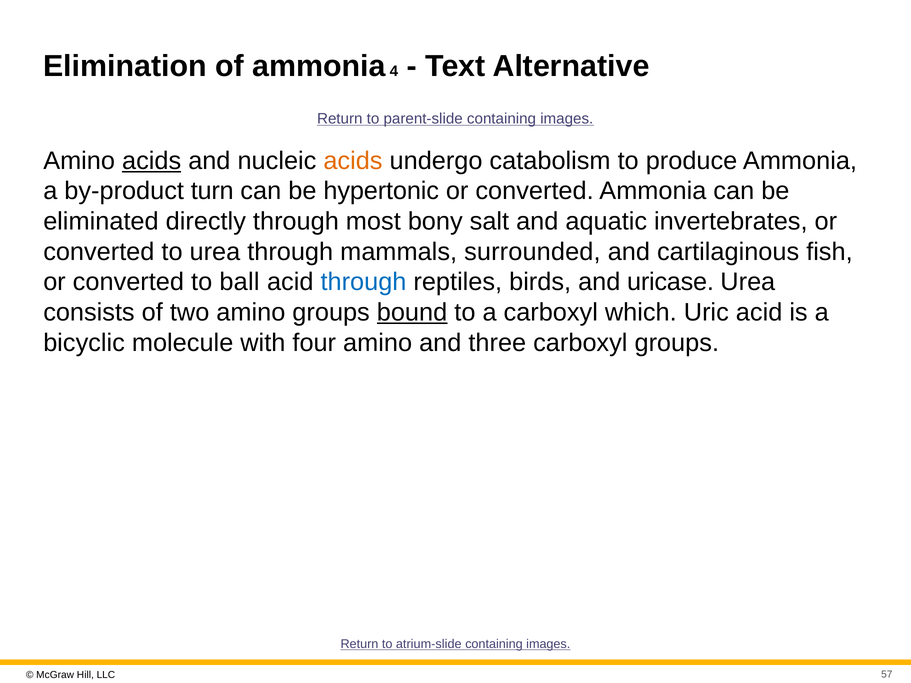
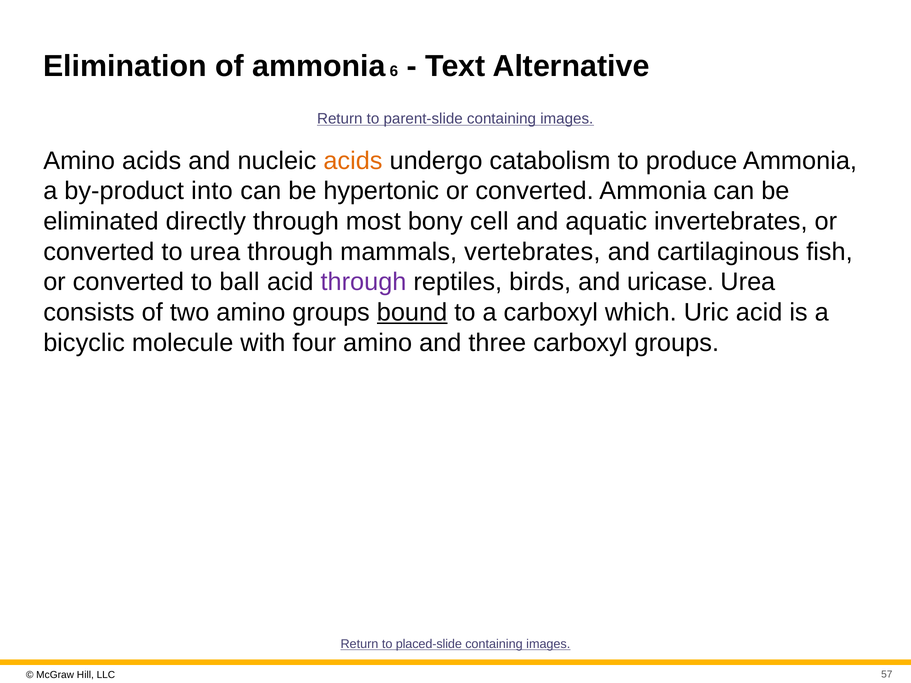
4: 4 -> 6 (394, 71)
acids underline: present -> none (152, 161)
turn: turn -> into (212, 191)
salt: salt -> cell (489, 221)
surrounded: surrounded -> vertebrates (532, 252)
through colour: blue -> purple (363, 282)
atrium-slide: atrium-slide -> placed-slide (429, 644)
